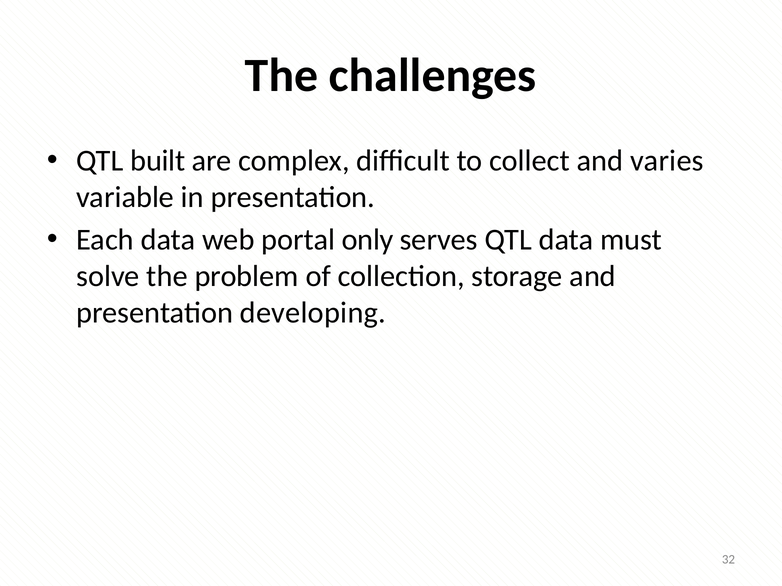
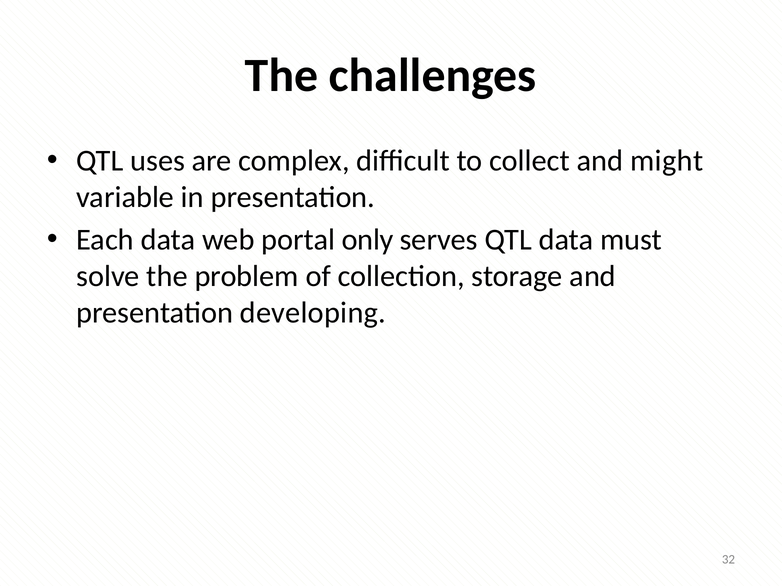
built: built -> uses (158, 161)
varies: varies -> might (667, 161)
